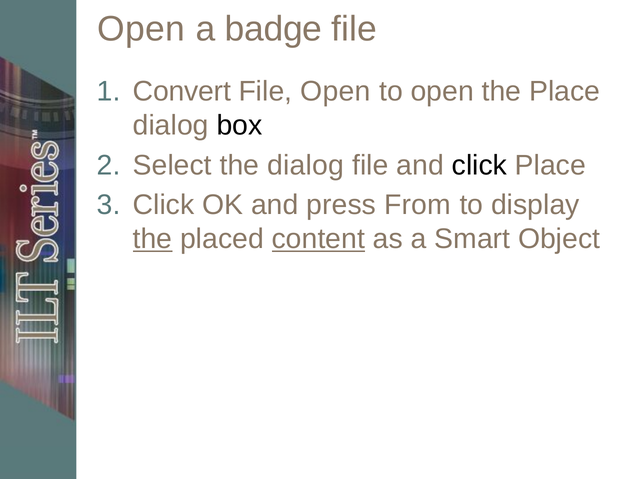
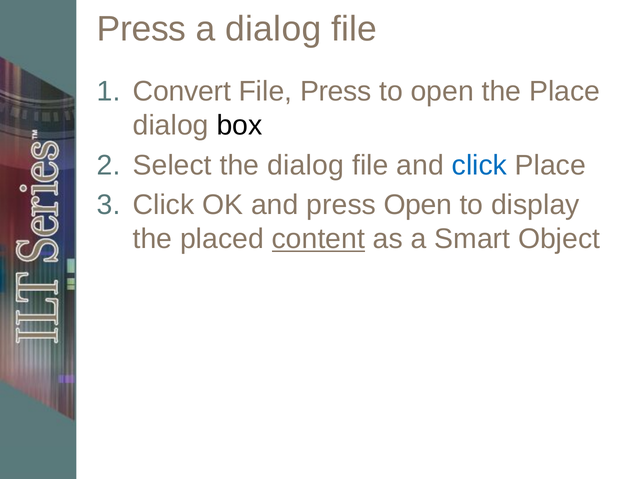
Open: Open -> Press (142, 29)
a badge: badge -> dialog (273, 29)
File Open: Open -> Press (336, 91)
click colour: black -> blue (479, 165)
press From: From -> Open (418, 205)
the underline: present -> none (153, 239)
